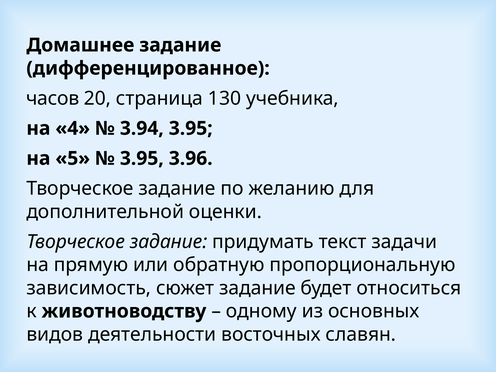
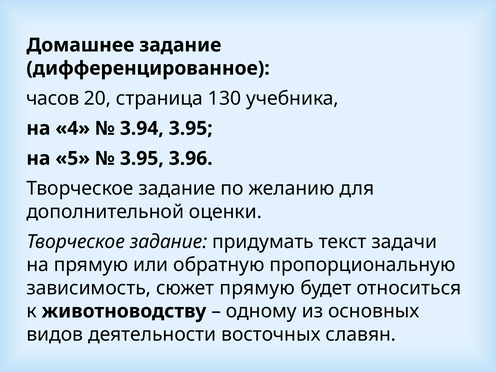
сюжет задание: задание -> прямую (257, 288)
